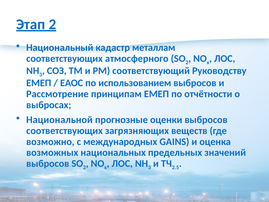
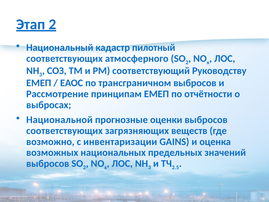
металлам: металлам -> пилотный (154, 48)
использованием: использованием -> трансграничном (135, 83)
международных: международных -> инвентаризации (120, 142)
